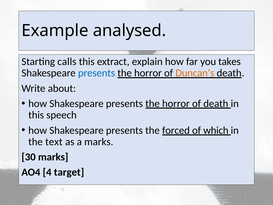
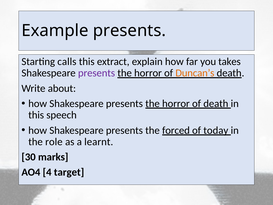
Example analysed: analysed -> presents (129, 31)
presents colour: blue -> purple (97, 73)
which: which -> today (216, 130)
text: text -> role (54, 142)
a marks: marks -> learnt (99, 142)
